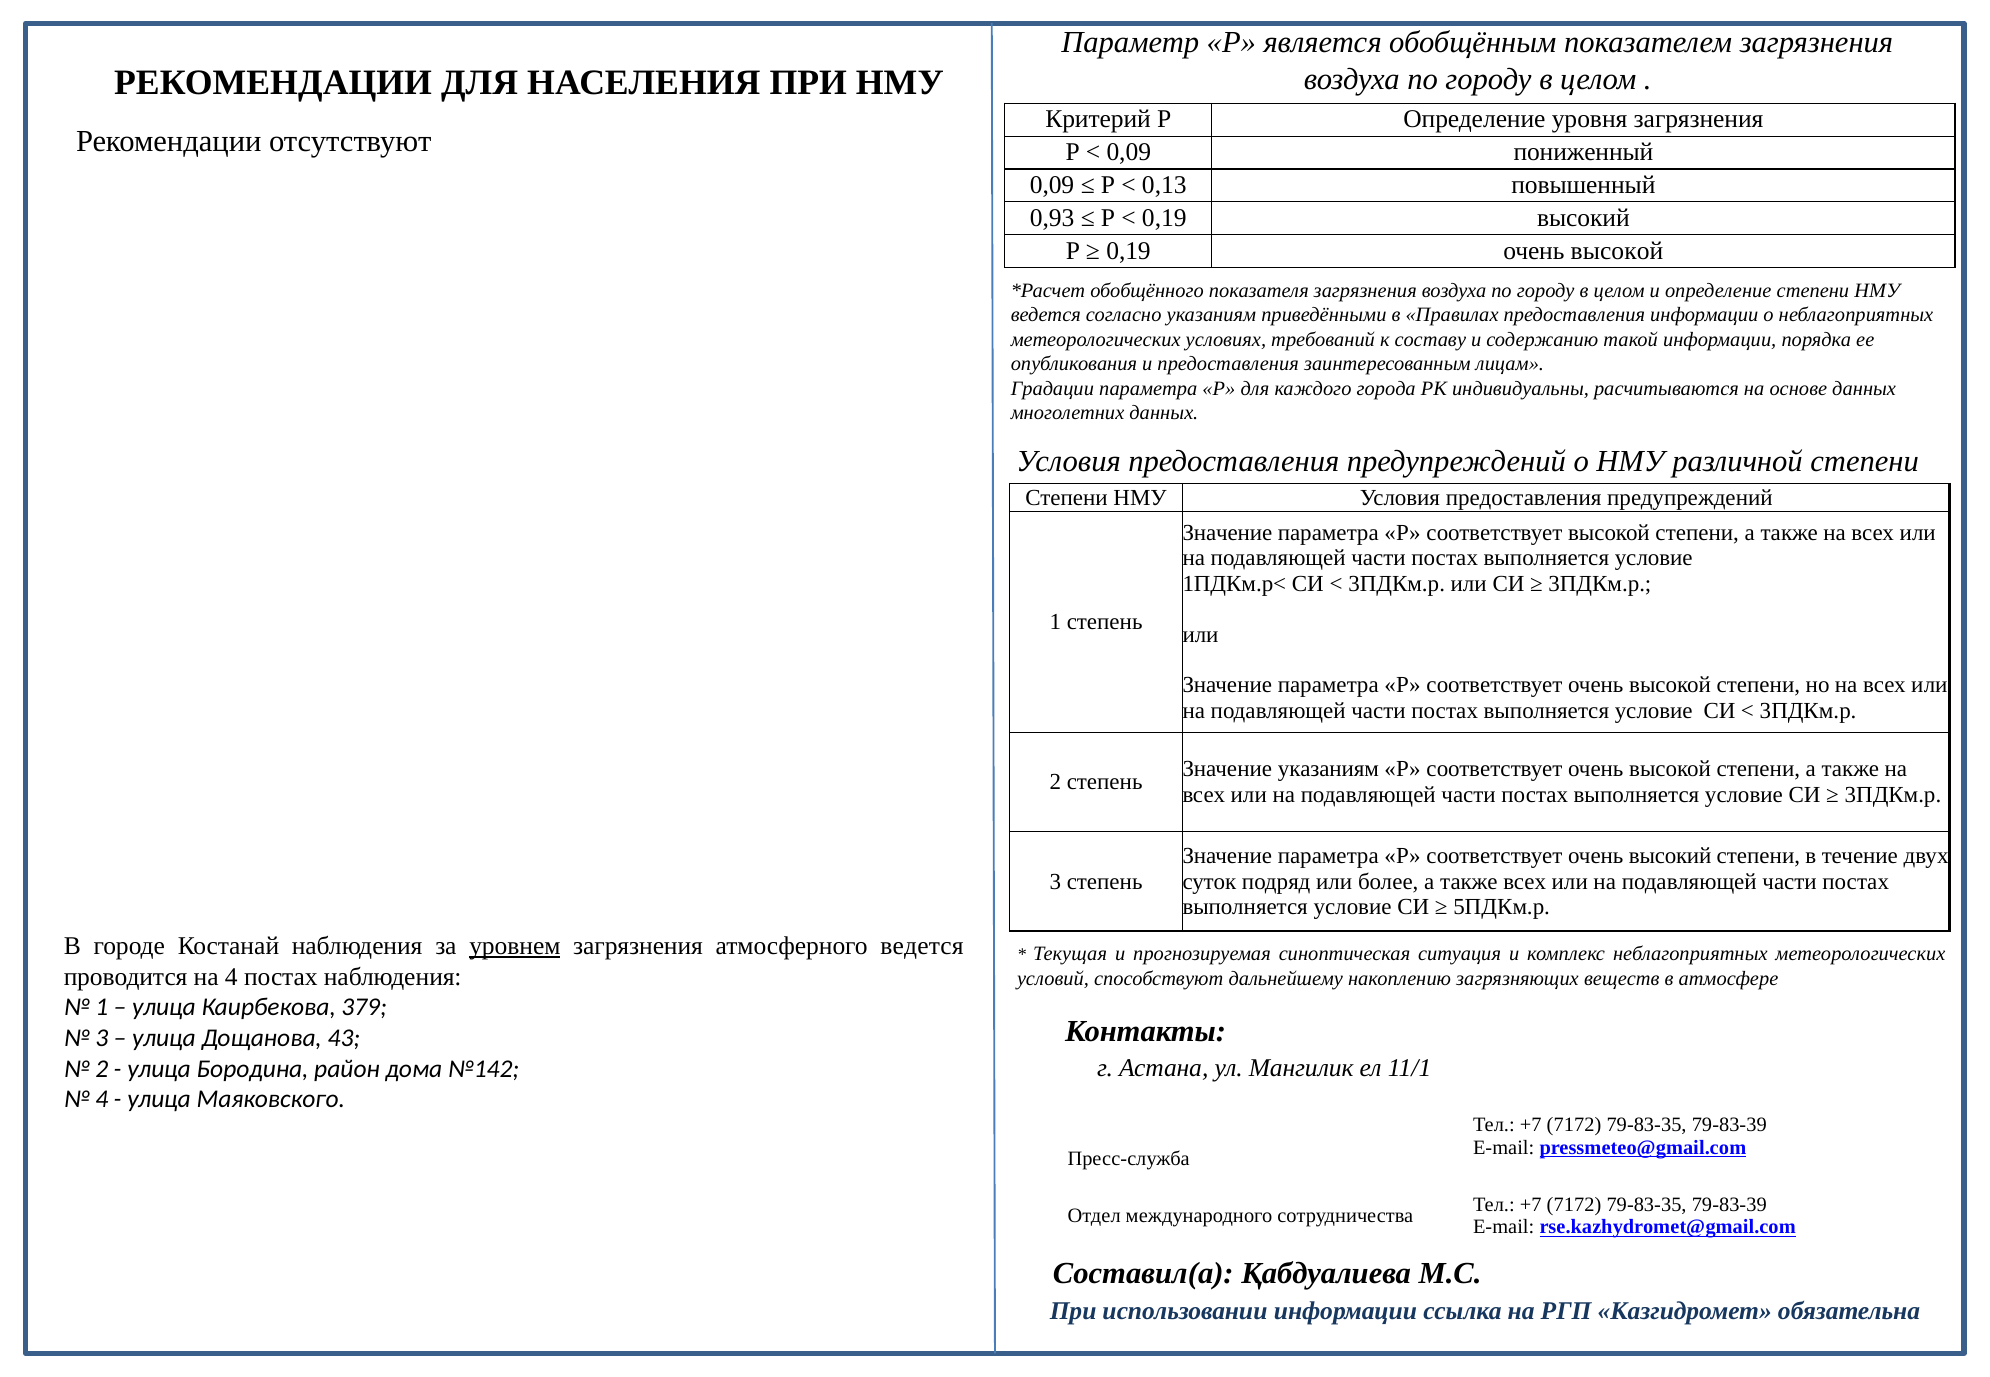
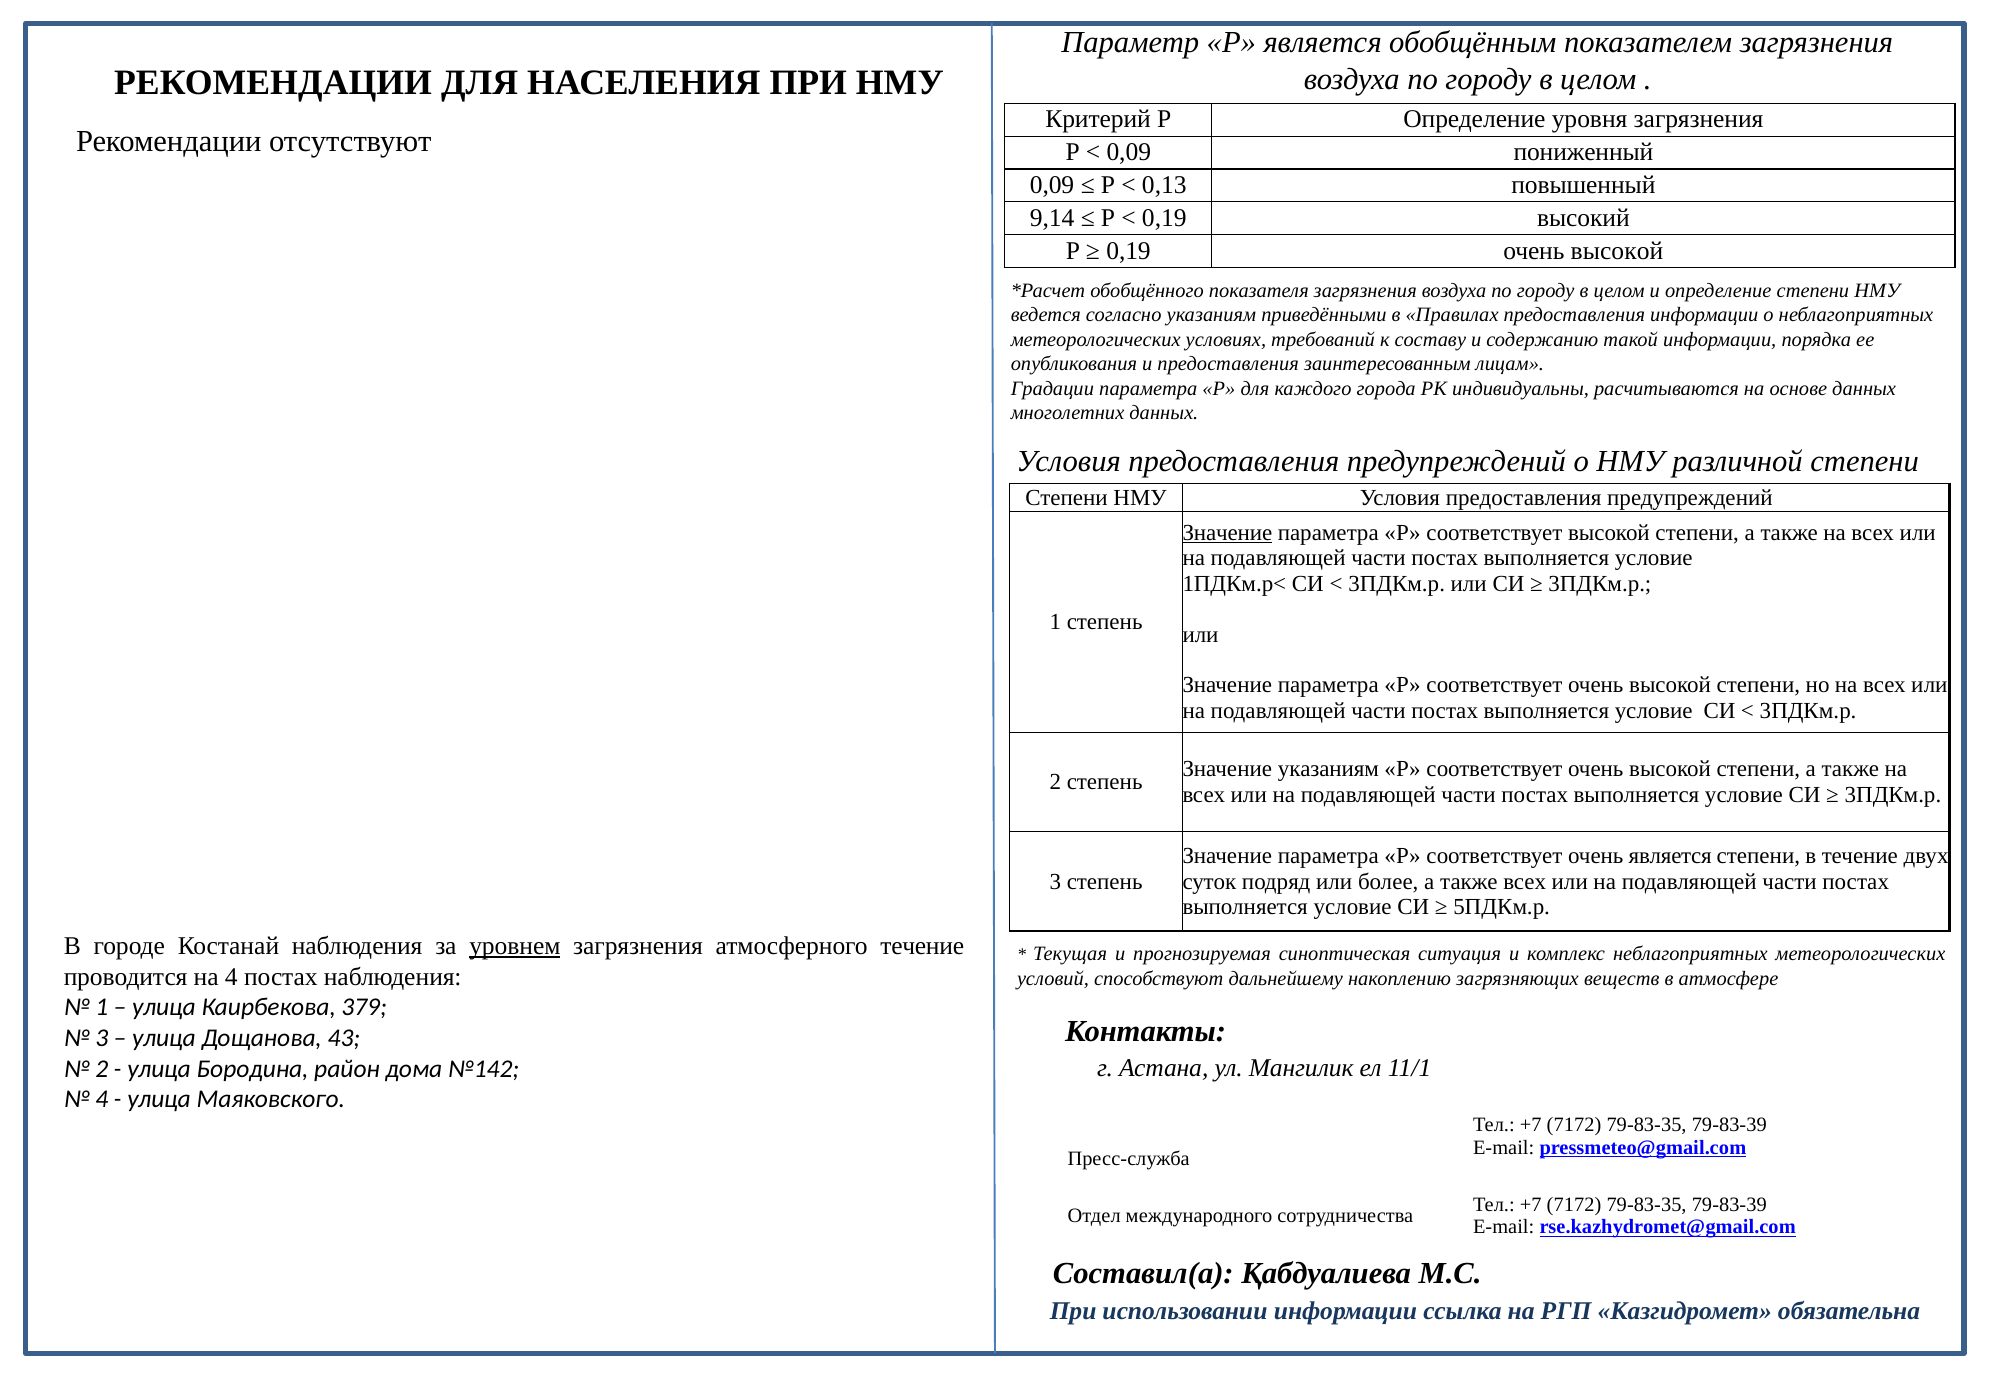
0,93: 0,93 -> 9,14 (1052, 218)
Значение underline: none -> present (1227, 533)
очень высокий: высокий -> является (1670, 856)
атмосферного ведется: ведется -> течение (922, 947)
